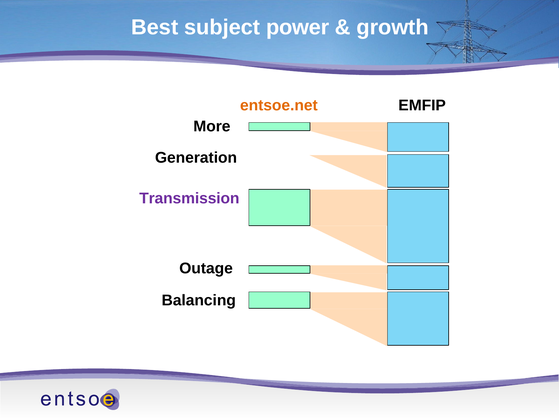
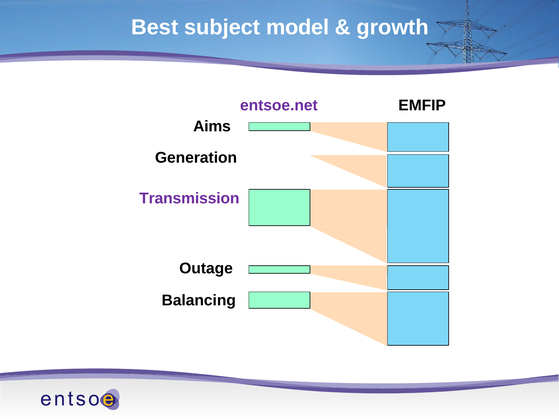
power: power -> model (298, 27)
entsoe.net colour: orange -> purple (279, 106)
More: More -> Aims (212, 127)
